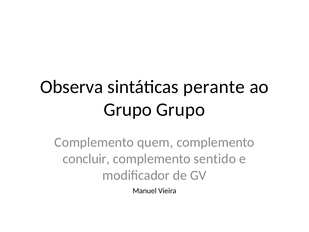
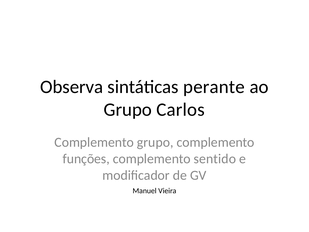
Grupo Grupo: Grupo -> Carlos (181, 109)
Complemento quem: quem -> grupo (155, 142)
concluir: concluir -> funções (86, 159)
